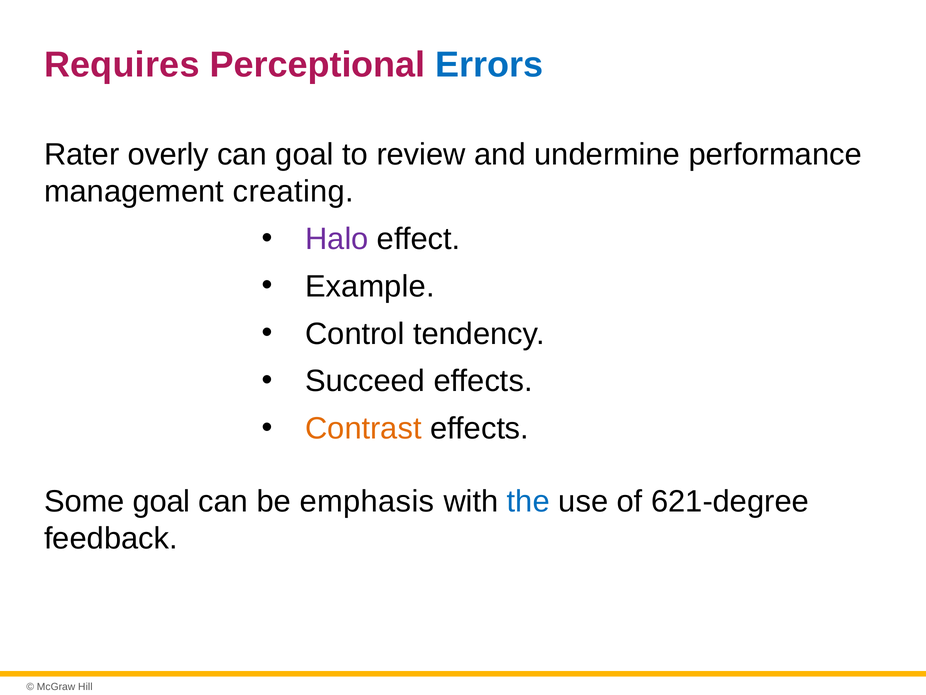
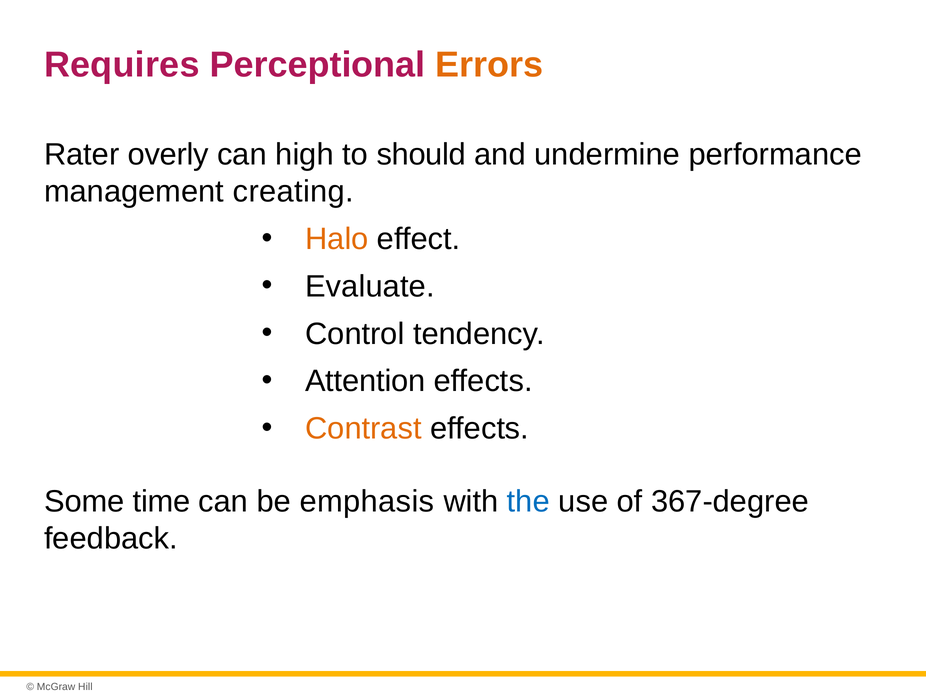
Errors colour: blue -> orange (489, 65)
can goal: goal -> high (305, 155)
review: review -> should (421, 155)
Halo colour: purple -> orange (337, 239)
Example: Example -> Evaluate (370, 286)
Succeed: Succeed -> Attention (365, 381)
Some goal: goal -> time (162, 501)
621-degree: 621-degree -> 367-degree (730, 501)
